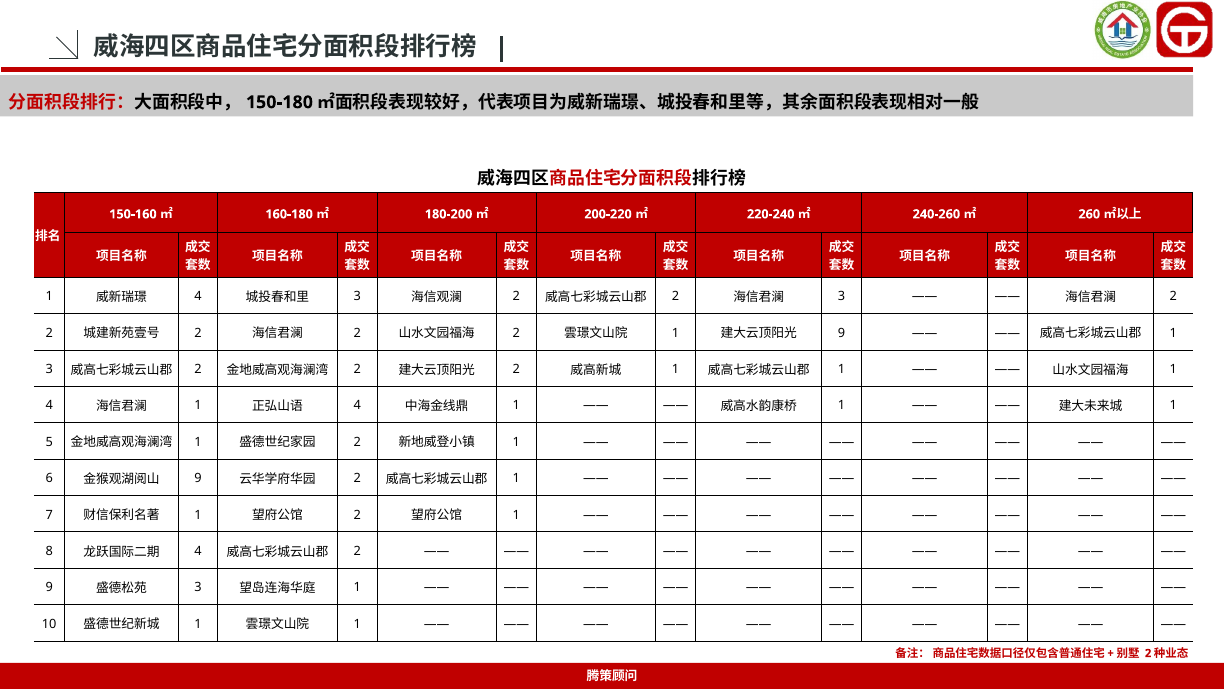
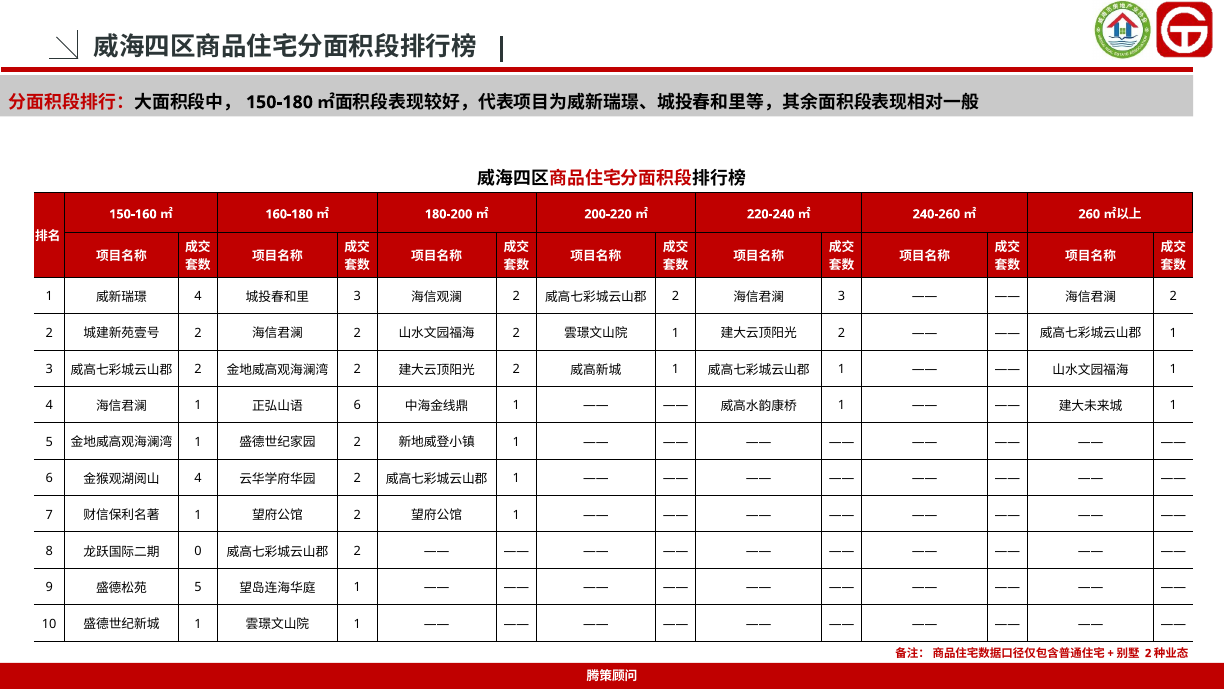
9: 9 -> 2 (842, 333)
4: 4 -> 6 (357, 405)
9: 9 -> 4 (198, 478)
4: 4 -> 0 (198, 551)
3: 3 -> 5 (198, 587)
